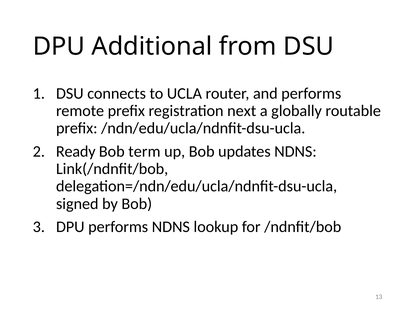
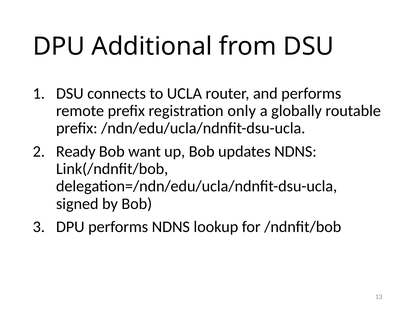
next: next -> only (242, 111)
term: term -> want (145, 152)
